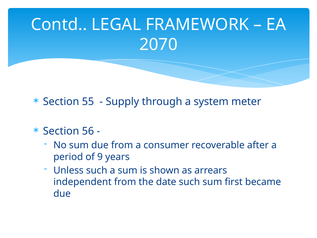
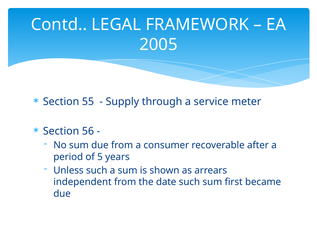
2070: 2070 -> 2005 (158, 45)
system: system -> service (211, 101)
9: 9 -> 5 (100, 157)
